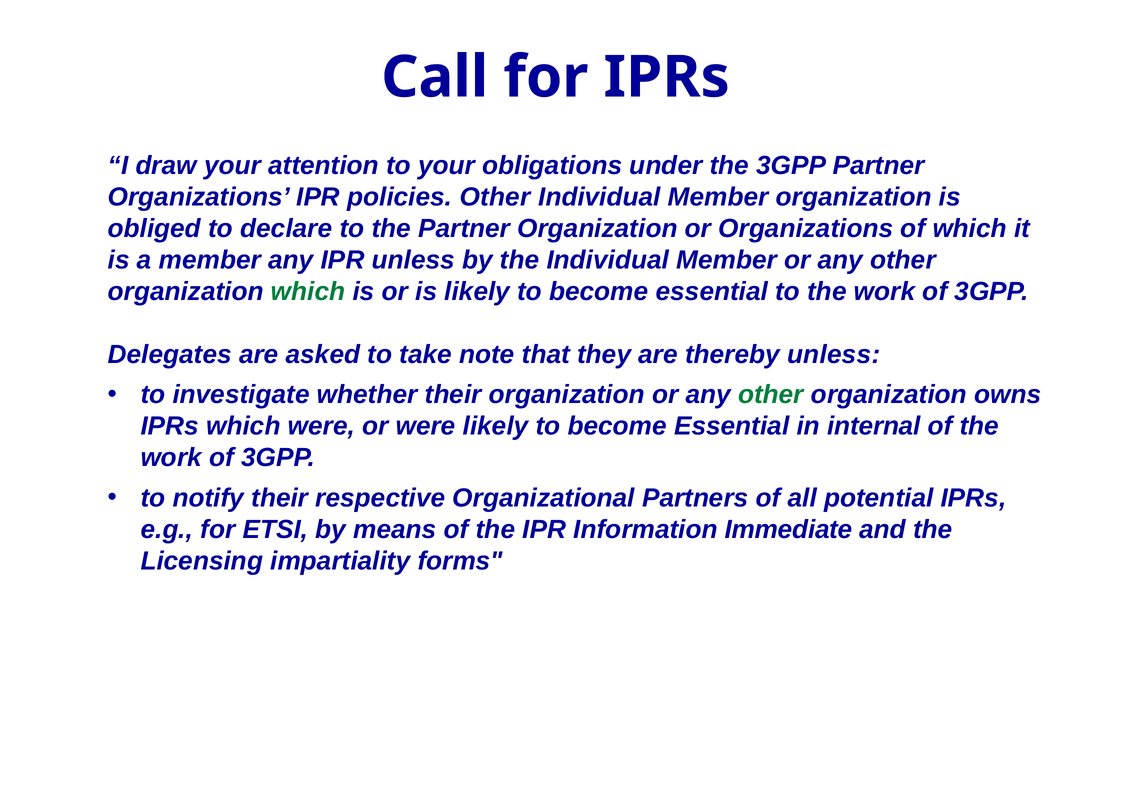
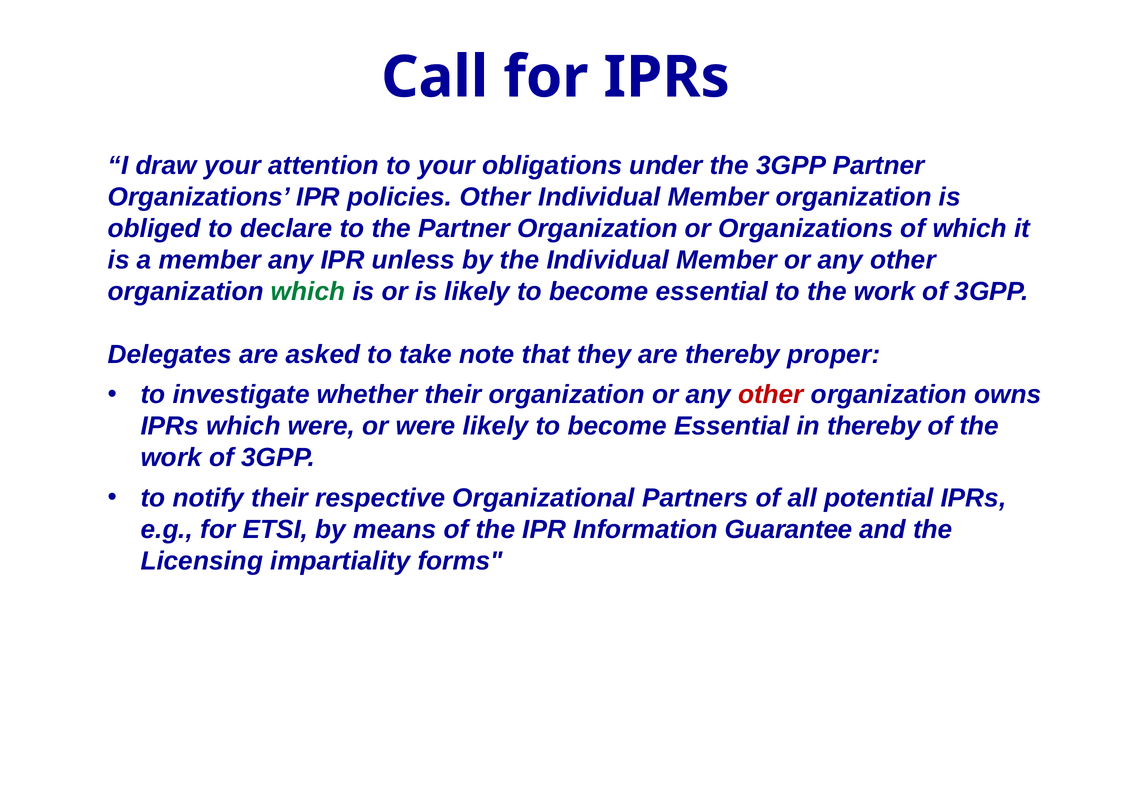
thereby unless: unless -> proper (834, 354)
other colour: green -> red (771, 395)
in internal: internal -> thereby (874, 426)
Immediate: Immediate -> Guarantee (789, 530)
